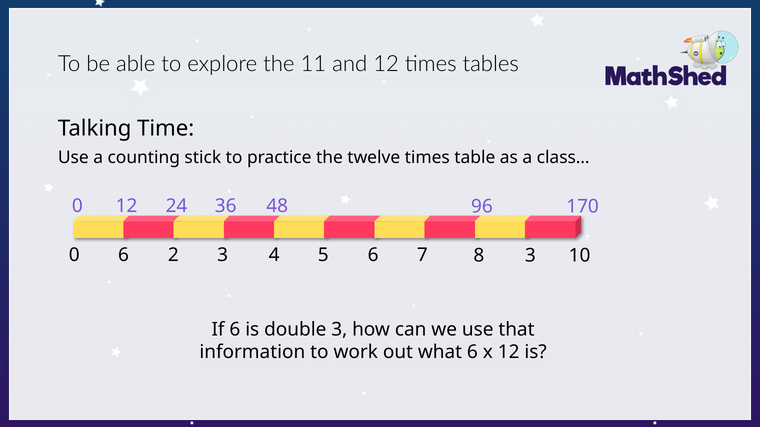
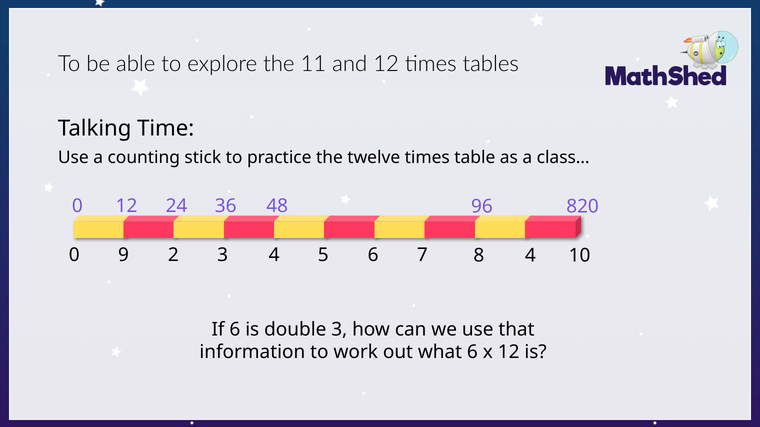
170: 170 -> 820 (583, 207)
0 6: 6 -> 9 (123, 255)
8 3: 3 -> 4 (530, 256)
